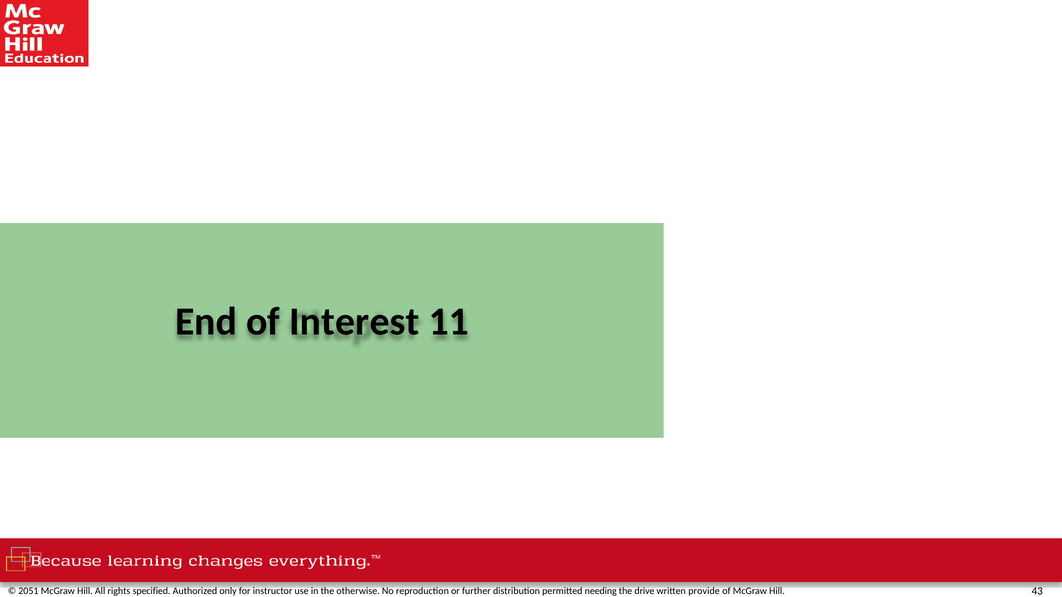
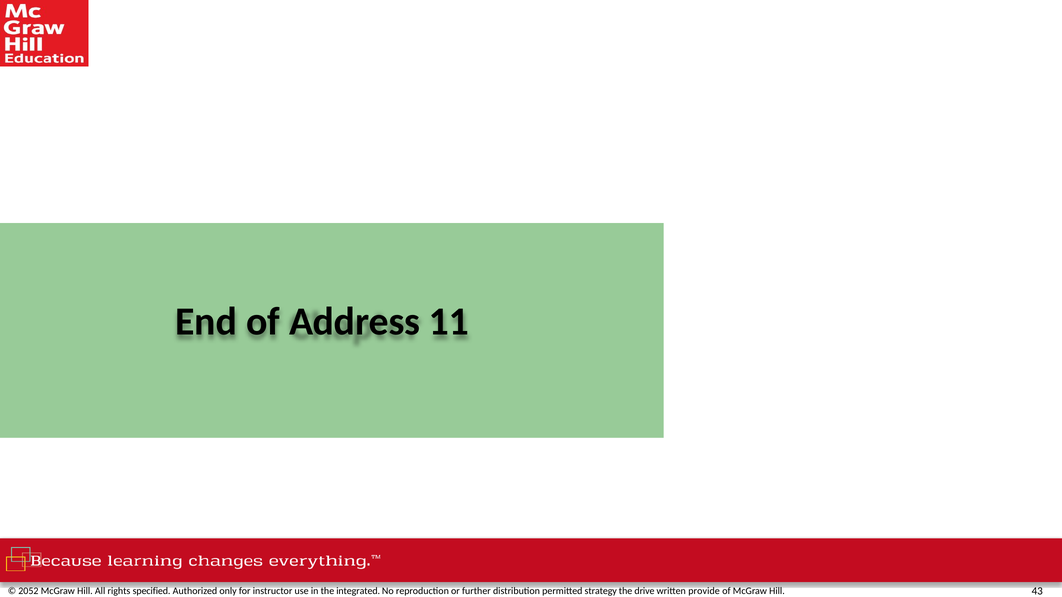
Interest: Interest -> Address (355, 322)
2051: 2051 -> 2052 (28, 591)
otherwise: otherwise -> integrated (358, 591)
needing: needing -> strategy (601, 591)
